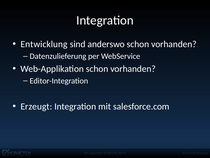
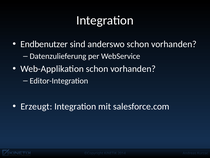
Entwicklung: Entwicklung -> Endbenutzer (44, 44)
